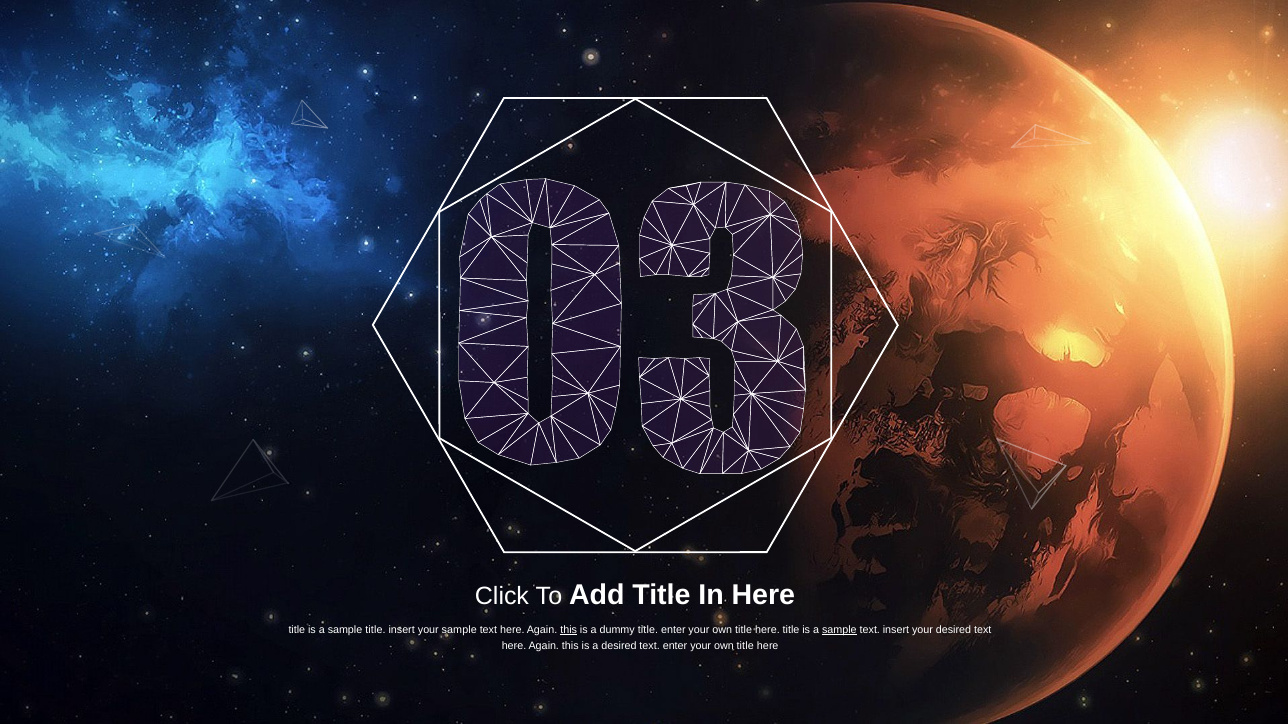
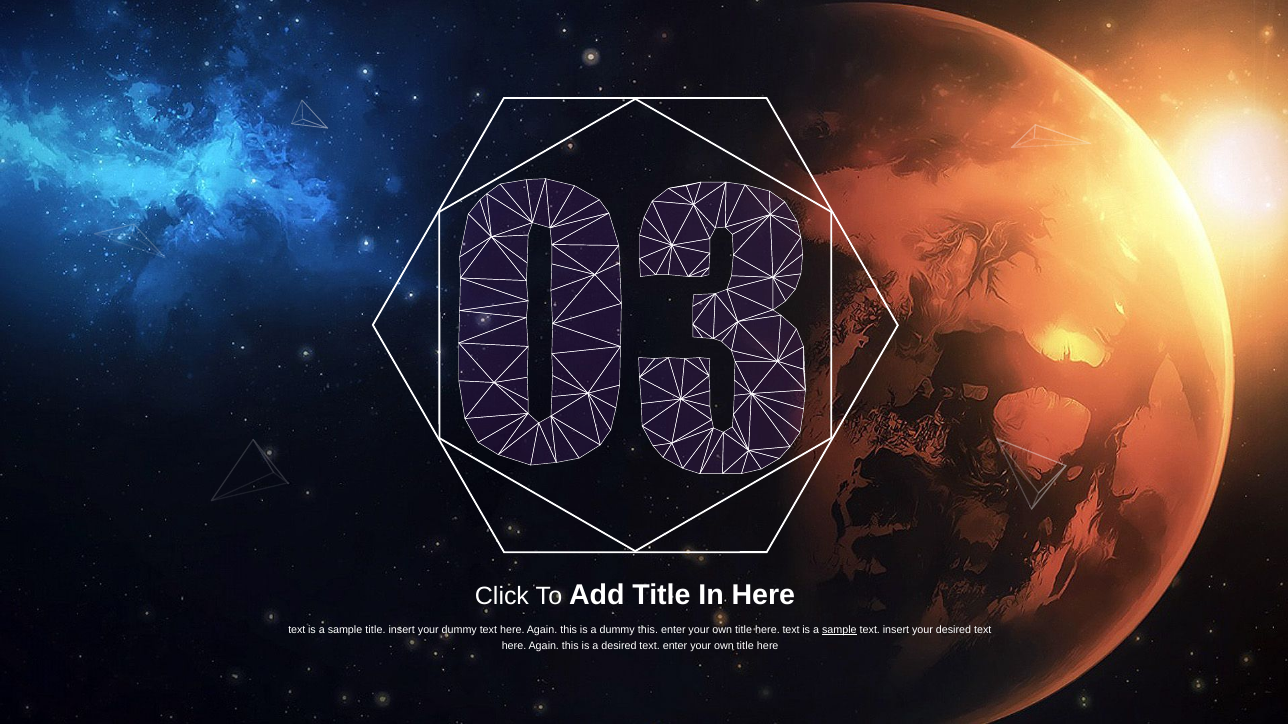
title: title -> text (297, 630)
your sample: sample -> dummy (459, 630)
this underline: present -> none (569, 630)
dummy title: title -> this (648, 630)
here title: title -> text (791, 630)
